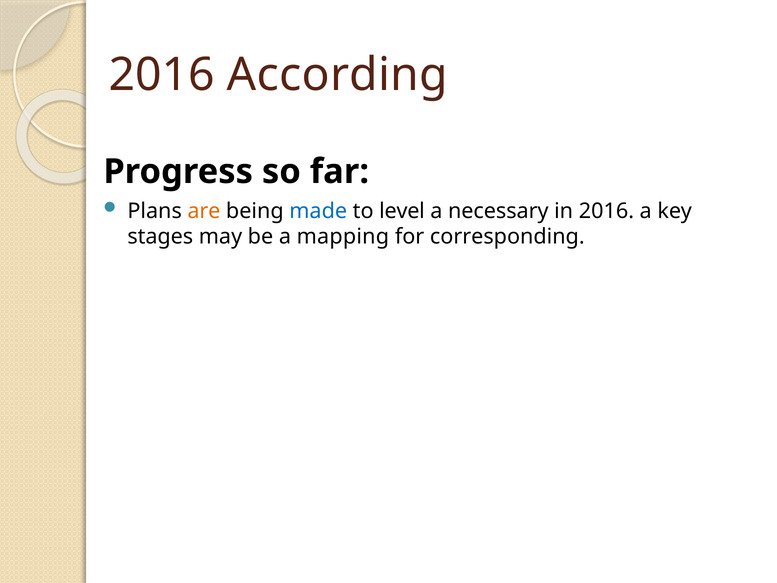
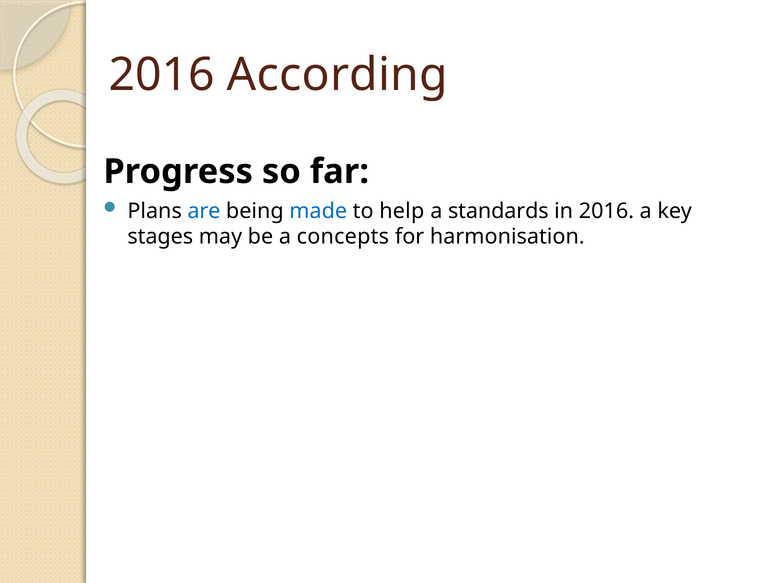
are colour: orange -> blue (204, 211)
level: level -> help (402, 211)
necessary: necessary -> standards (498, 211)
mapping: mapping -> concepts (343, 237)
corresponding: corresponding -> harmonisation (507, 237)
